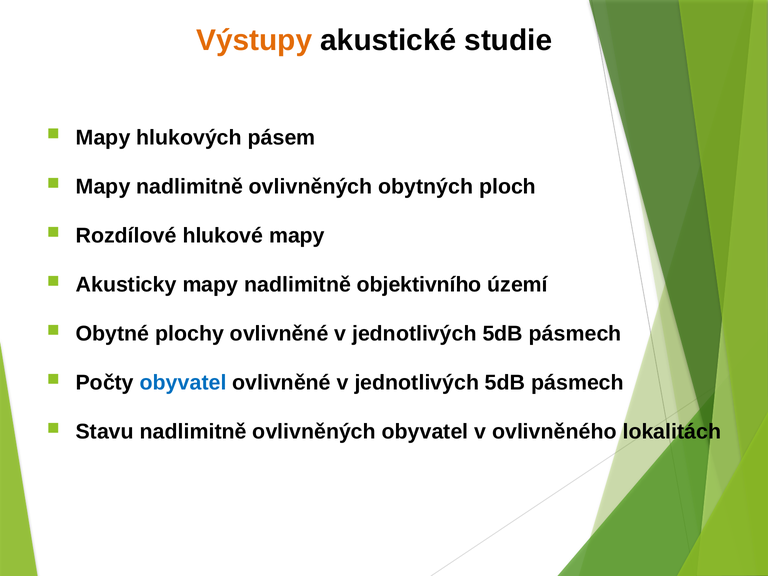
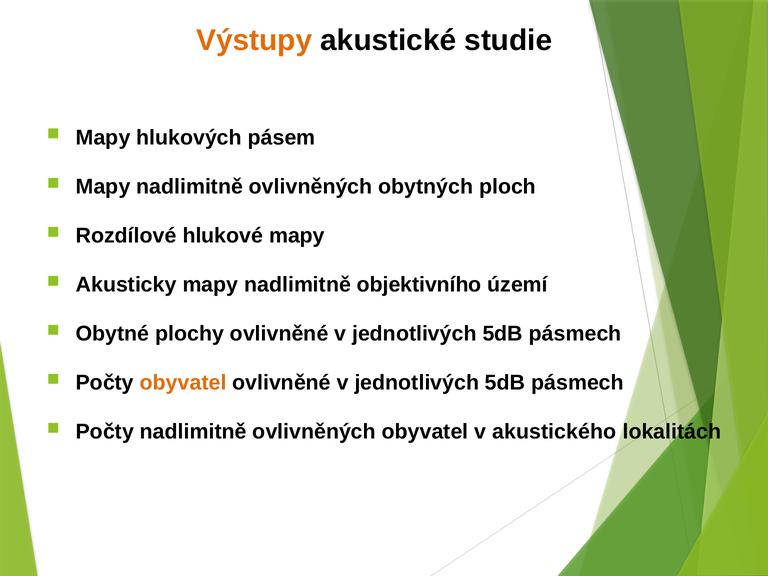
obyvatel colour: blue -> orange (183, 383)
Stavu: Stavu -> Počty (105, 432)
ovlivněného: ovlivněného -> akustického (554, 432)
